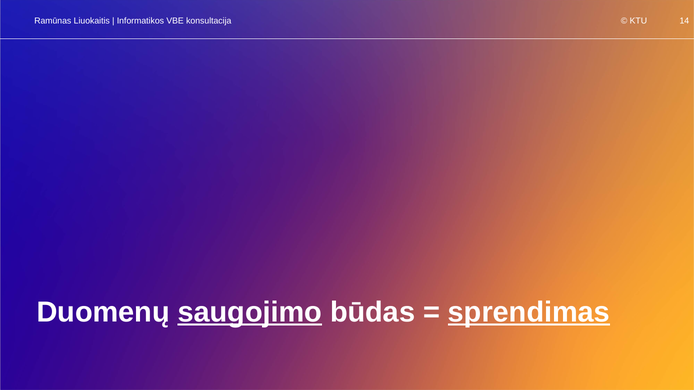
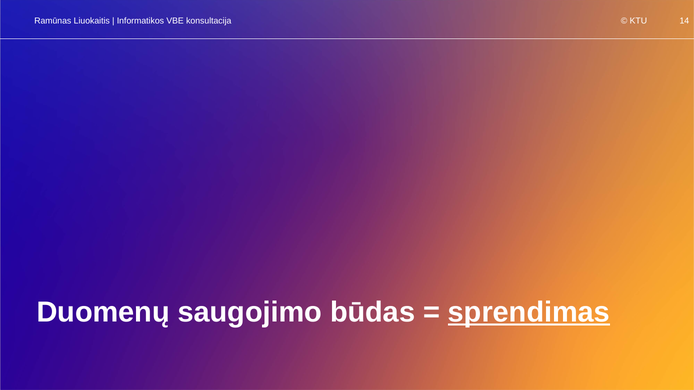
saugojimo underline: present -> none (250, 312)
